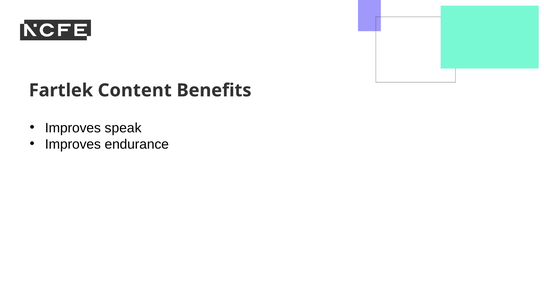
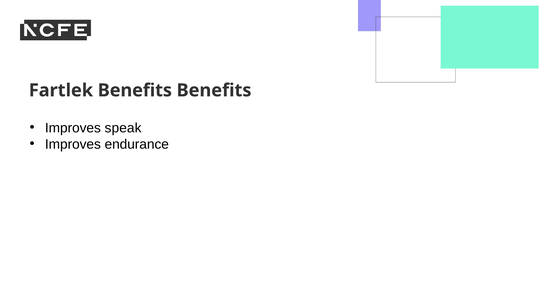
Fartlek Content: Content -> Benefits (135, 90)
